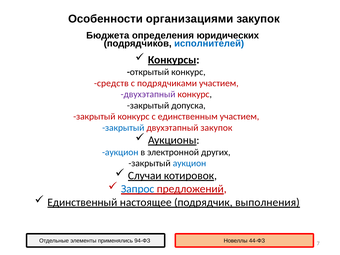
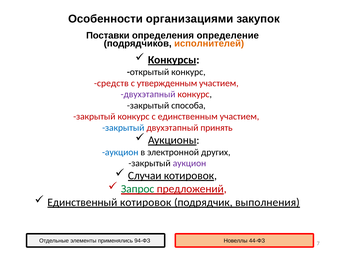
Бюджета: Бюджета -> Поставки (108, 36)
юридических: юридических -> определение (228, 36)
исполнителей colour: blue -> orange (209, 44)
подрядчиками: подрядчиками -> утвержденным (167, 83)
допуска: допуска -> способа (188, 105)
двухэтапный закупок: закупок -> принять (217, 128)
аукцион colour: blue -> purple (189, 163)
Запрос colour: blue -> green (138, 189)
Единственный настоящее: настоящее -> котировок (146, 202)
